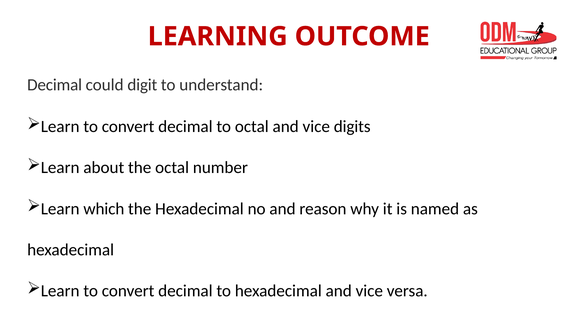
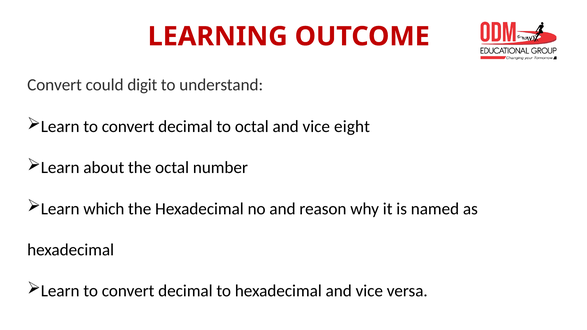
Decimal: Decimal -> Convert (55, 85)
digits: digits -> eight (352, 127)
